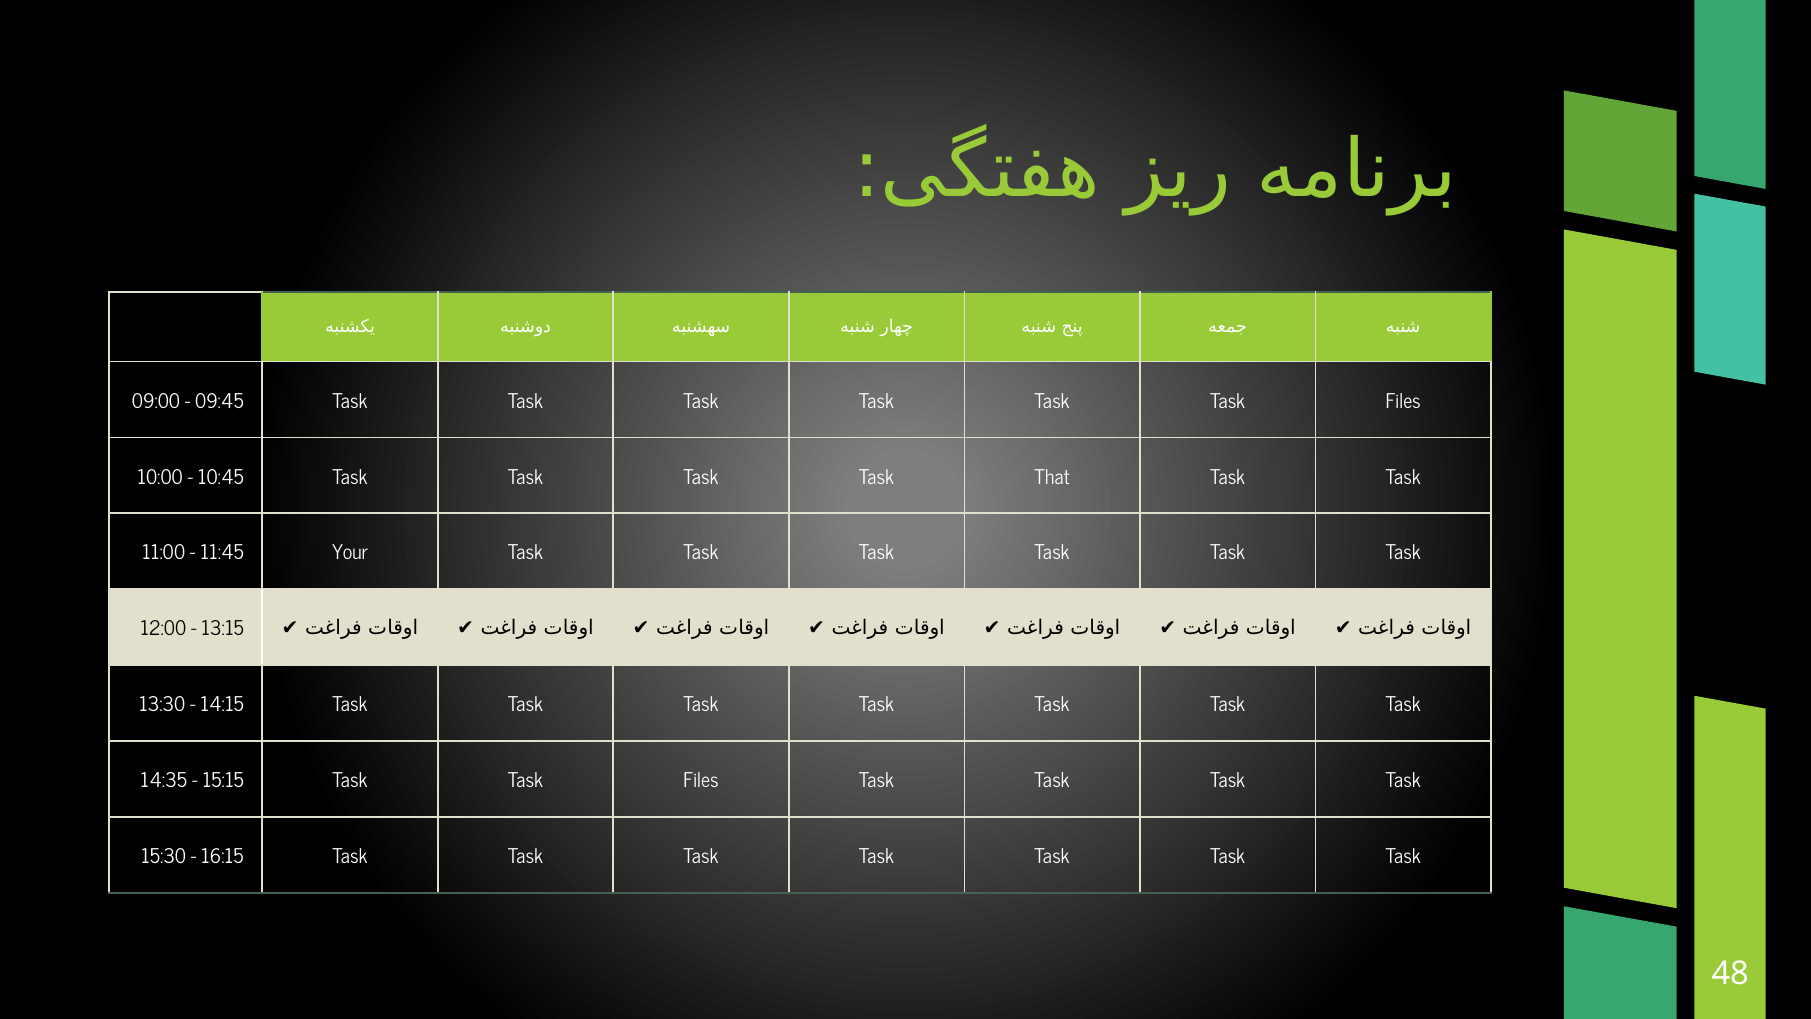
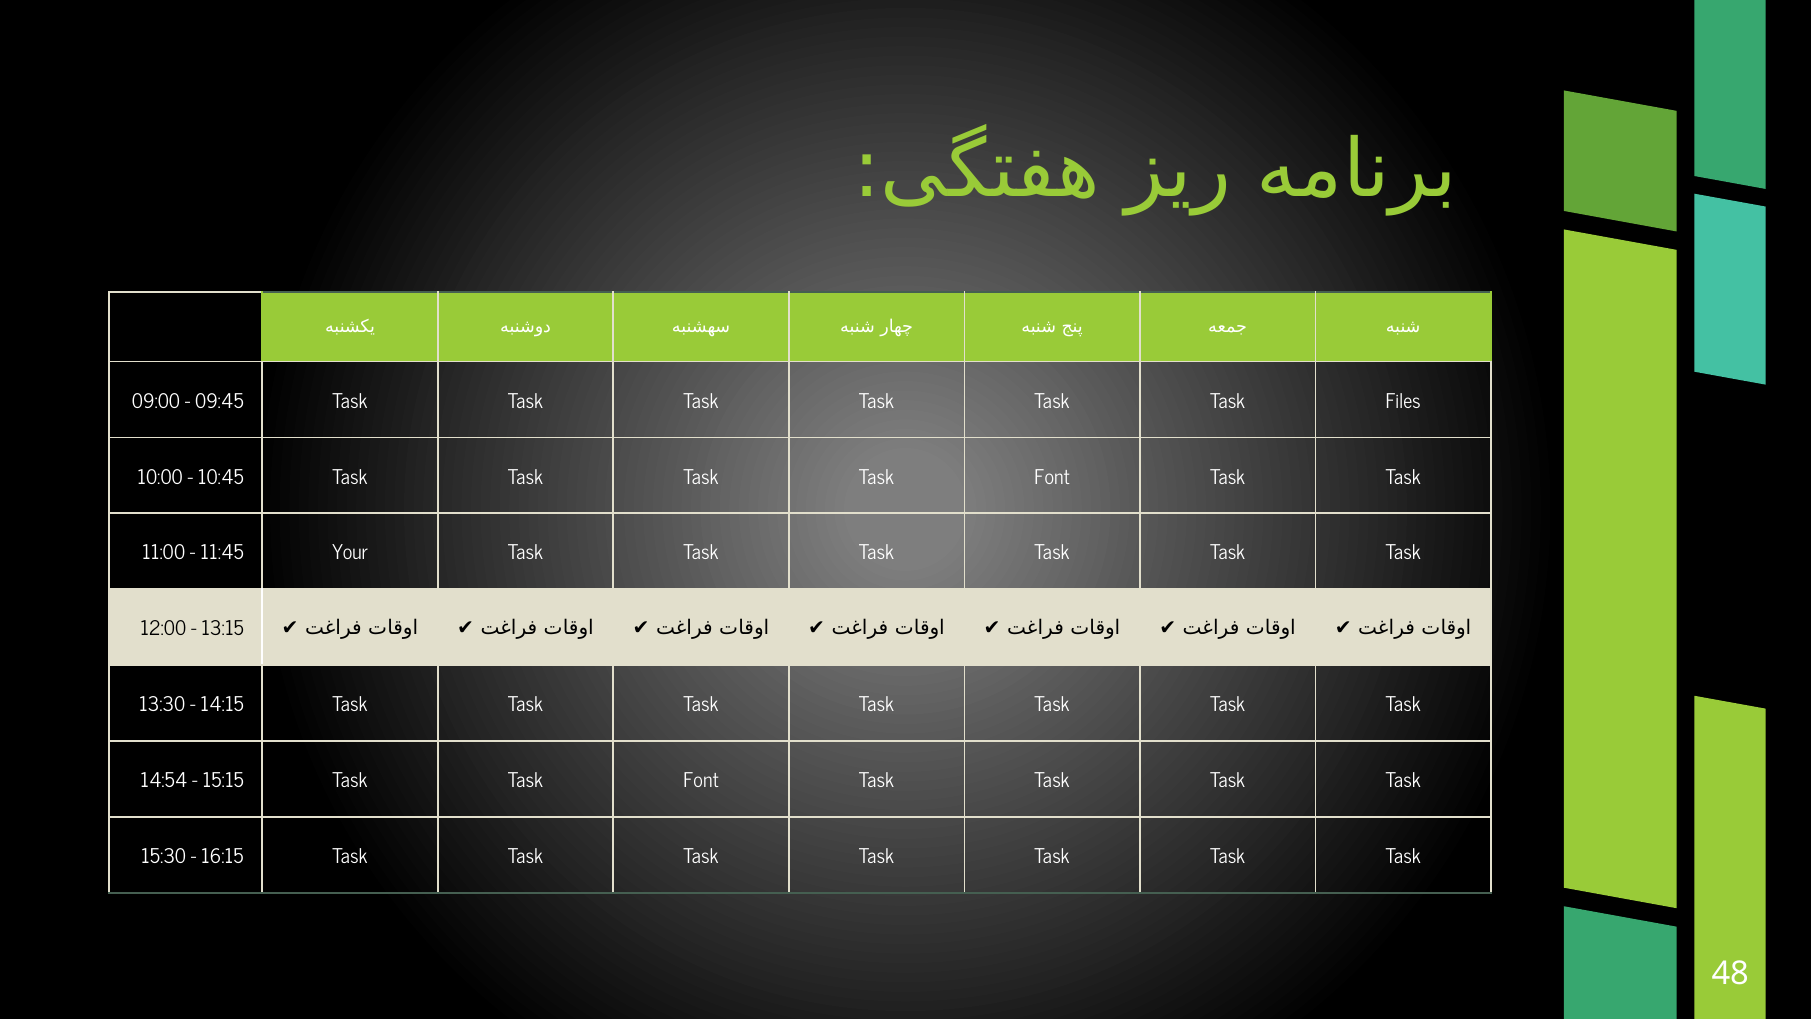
Task Task Task That: That -> Font (1052, 477)
14:35: 14:35 -> 14:54 (164, 781)
15:15 Task Task Files: Files -> Font (701, 781)
